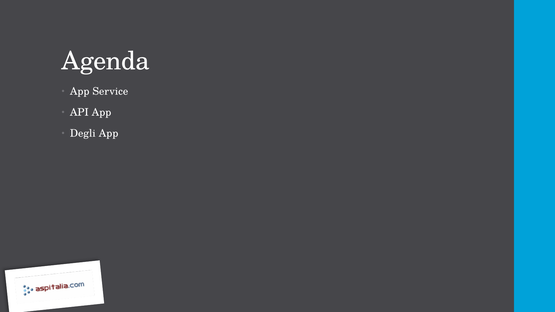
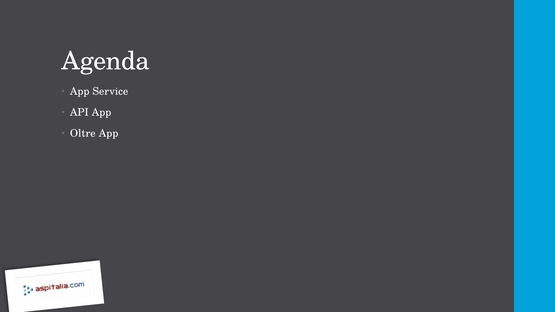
Degli: Degli -> Oltre (83, 134)
